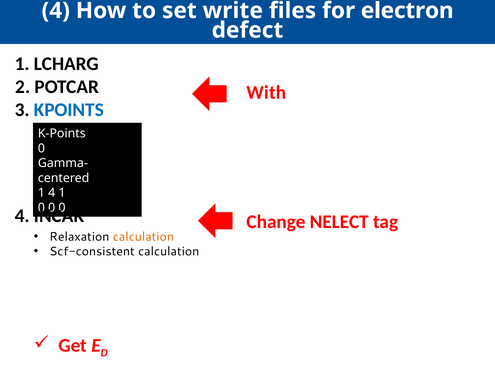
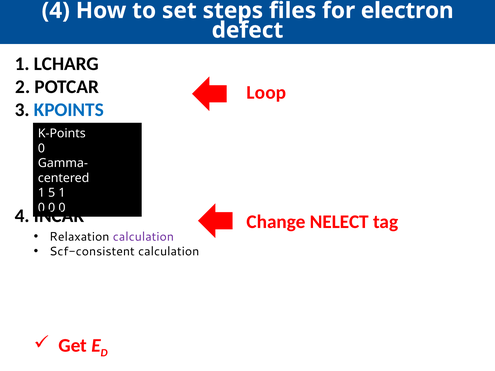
write: write -> steps (233, 11)
With: With -> Loop (266, 93)
1 4: 4 -> 5 (52, 193)
calculation colour: orange -> purple (143, 237)
